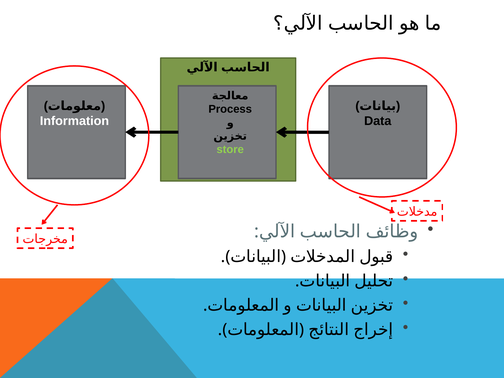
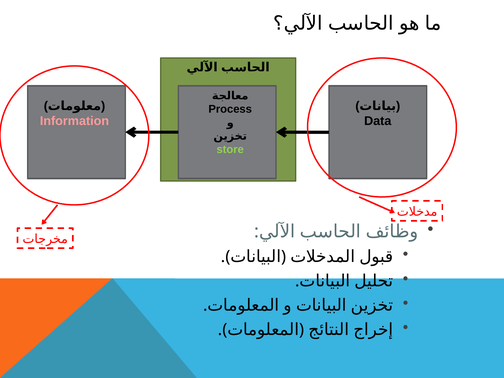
Information colour: white -> pink (74, 121)
